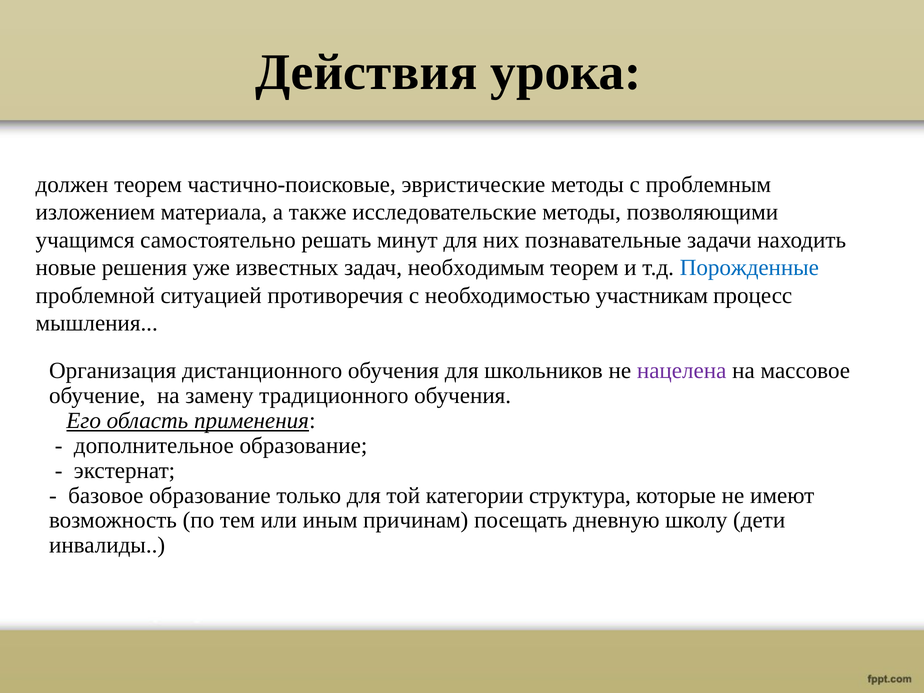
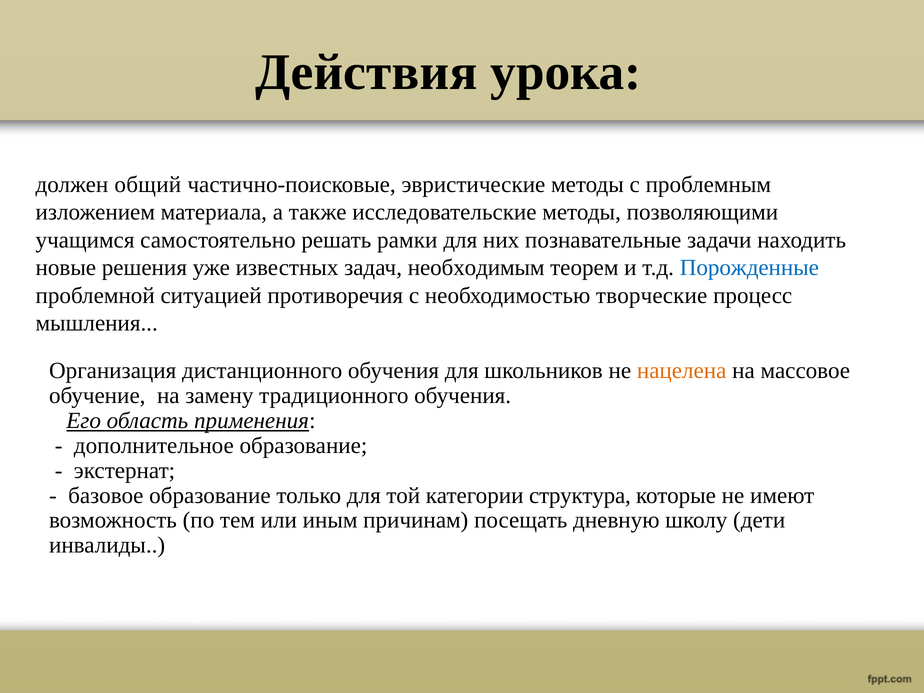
должен теорем: теорем -> общий (148, 185)
минут: минут -> рамки (407, 240)
участникам: участникам -> творческие (652, 295)
нацелена colour: purple -> orange (682, 371)
